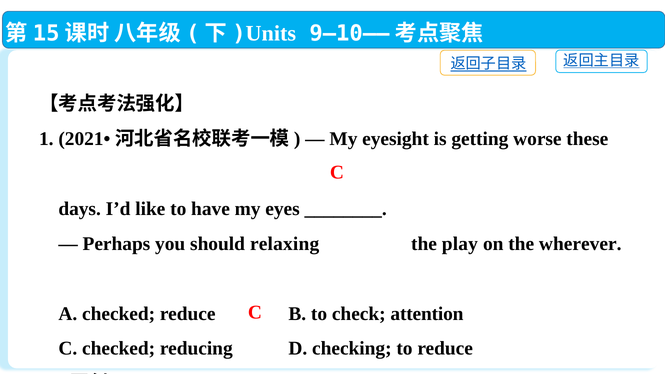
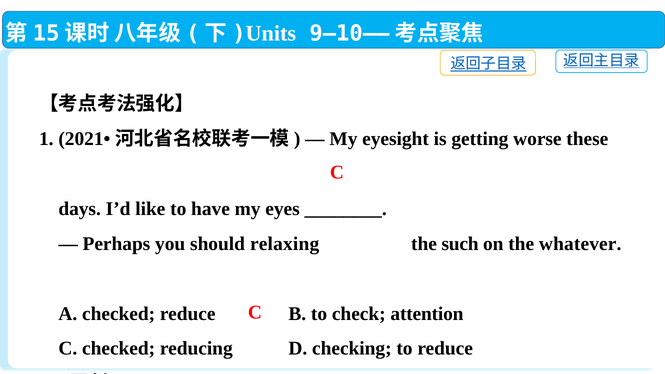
play: play -> such (460, 244)
wherever: wherever -> whatever (580, 244)
